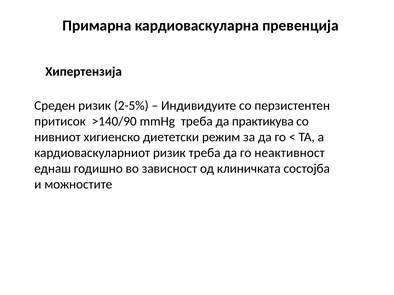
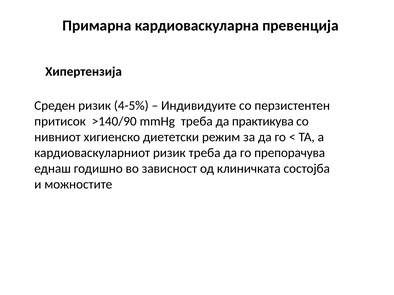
2-5%: 2-5% -> 4-5% (131, 106)
неактивност: неактивност -> препорачува (290, 153)
